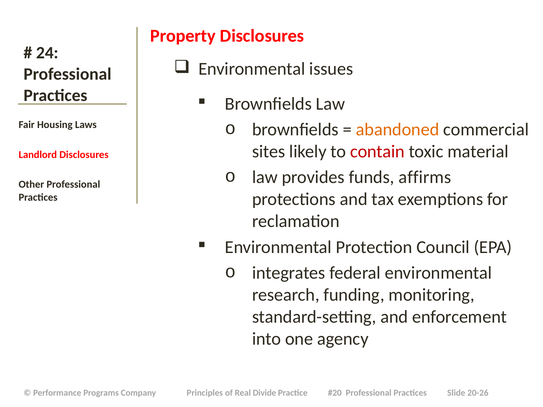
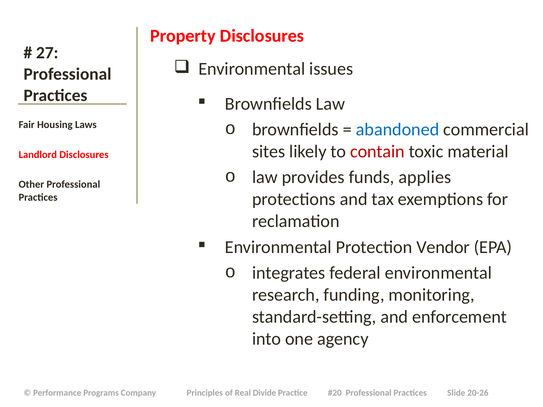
24: 24 -> 27 (47, 53)
abandoned colour: orange -> blue (398, 130)
affirms: affirms -> applies (425, 177)
Council: Council -> Vendor (443, 247)
